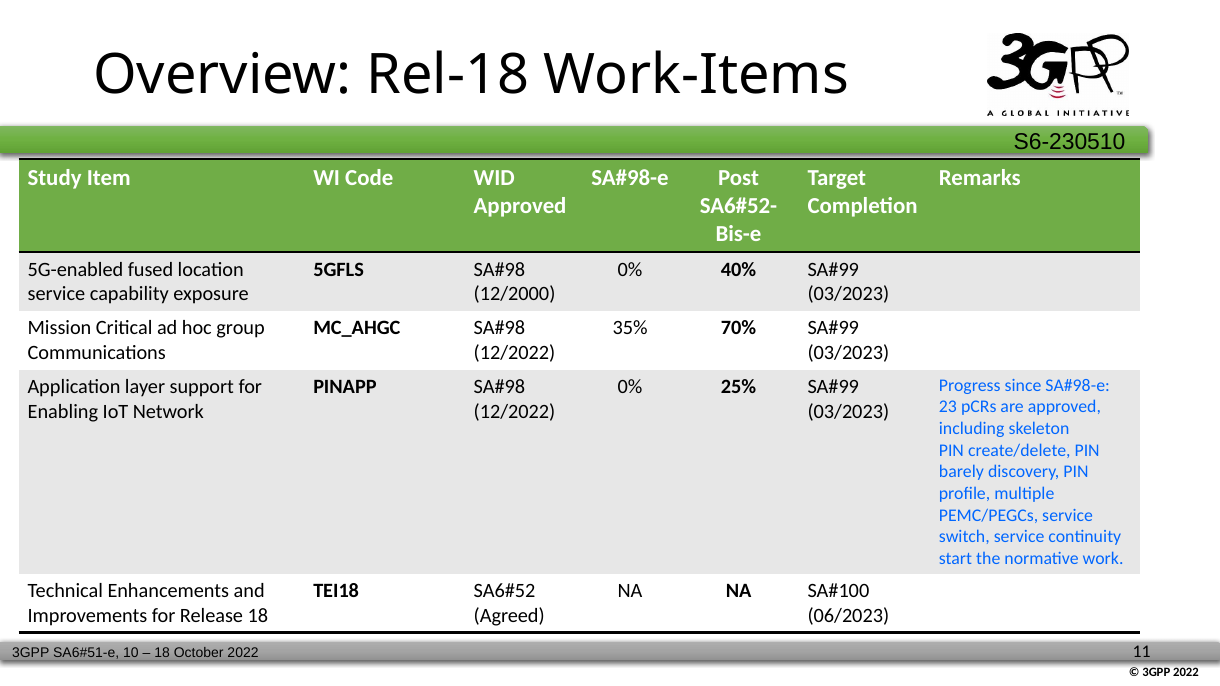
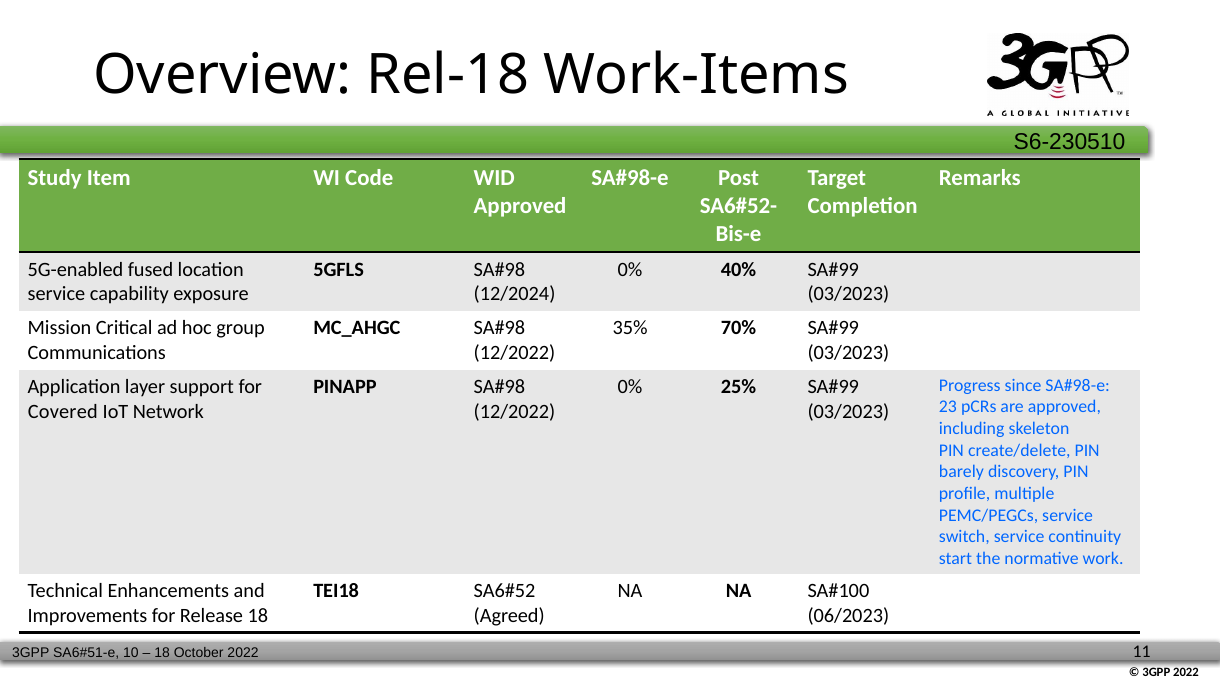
12/2000: 12/2000 -> 12/2024 (515, 294)
Enabling: Enabling -> Covered (63, 412)
